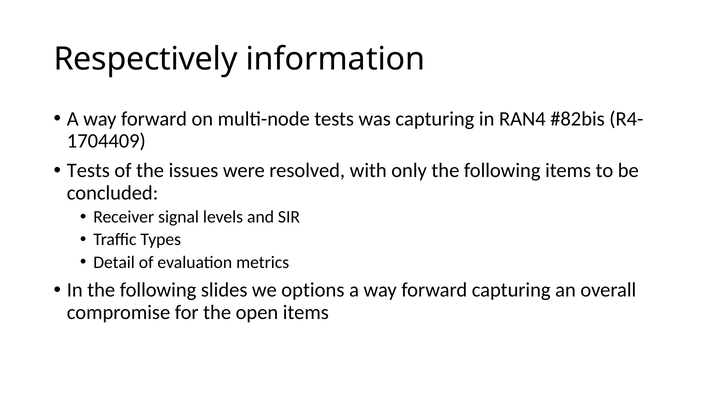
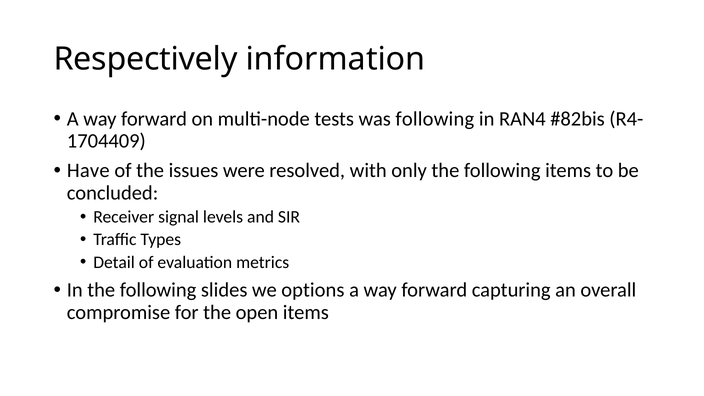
was capturing: capturing -> following (435, 119)
Tests: Tests -> Have (88, 171)
